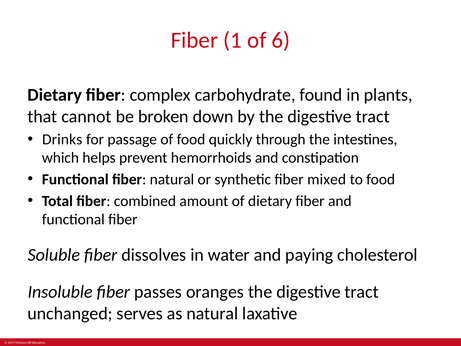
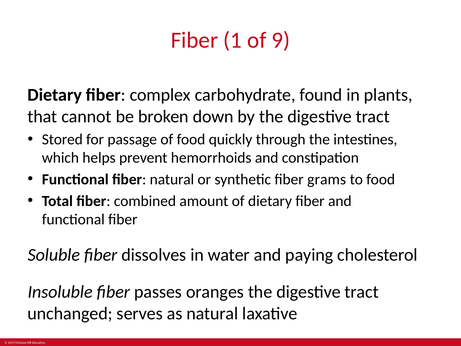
6: 6 -> 9 (281, 40)
Drinks: Drinks -> Stored (62, 139)
mixed: mixed -> grams (327, 179)
